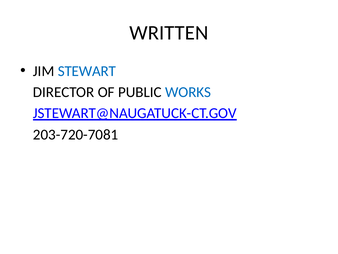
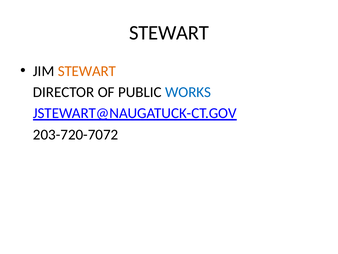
WRITTEN: WRITTEN -> STEWART (169, 33)
STEWART colour: blue -> orange (87, 71)
203-720-7081: 203-720-7081 -> 203-720-7072 (76, 134)
